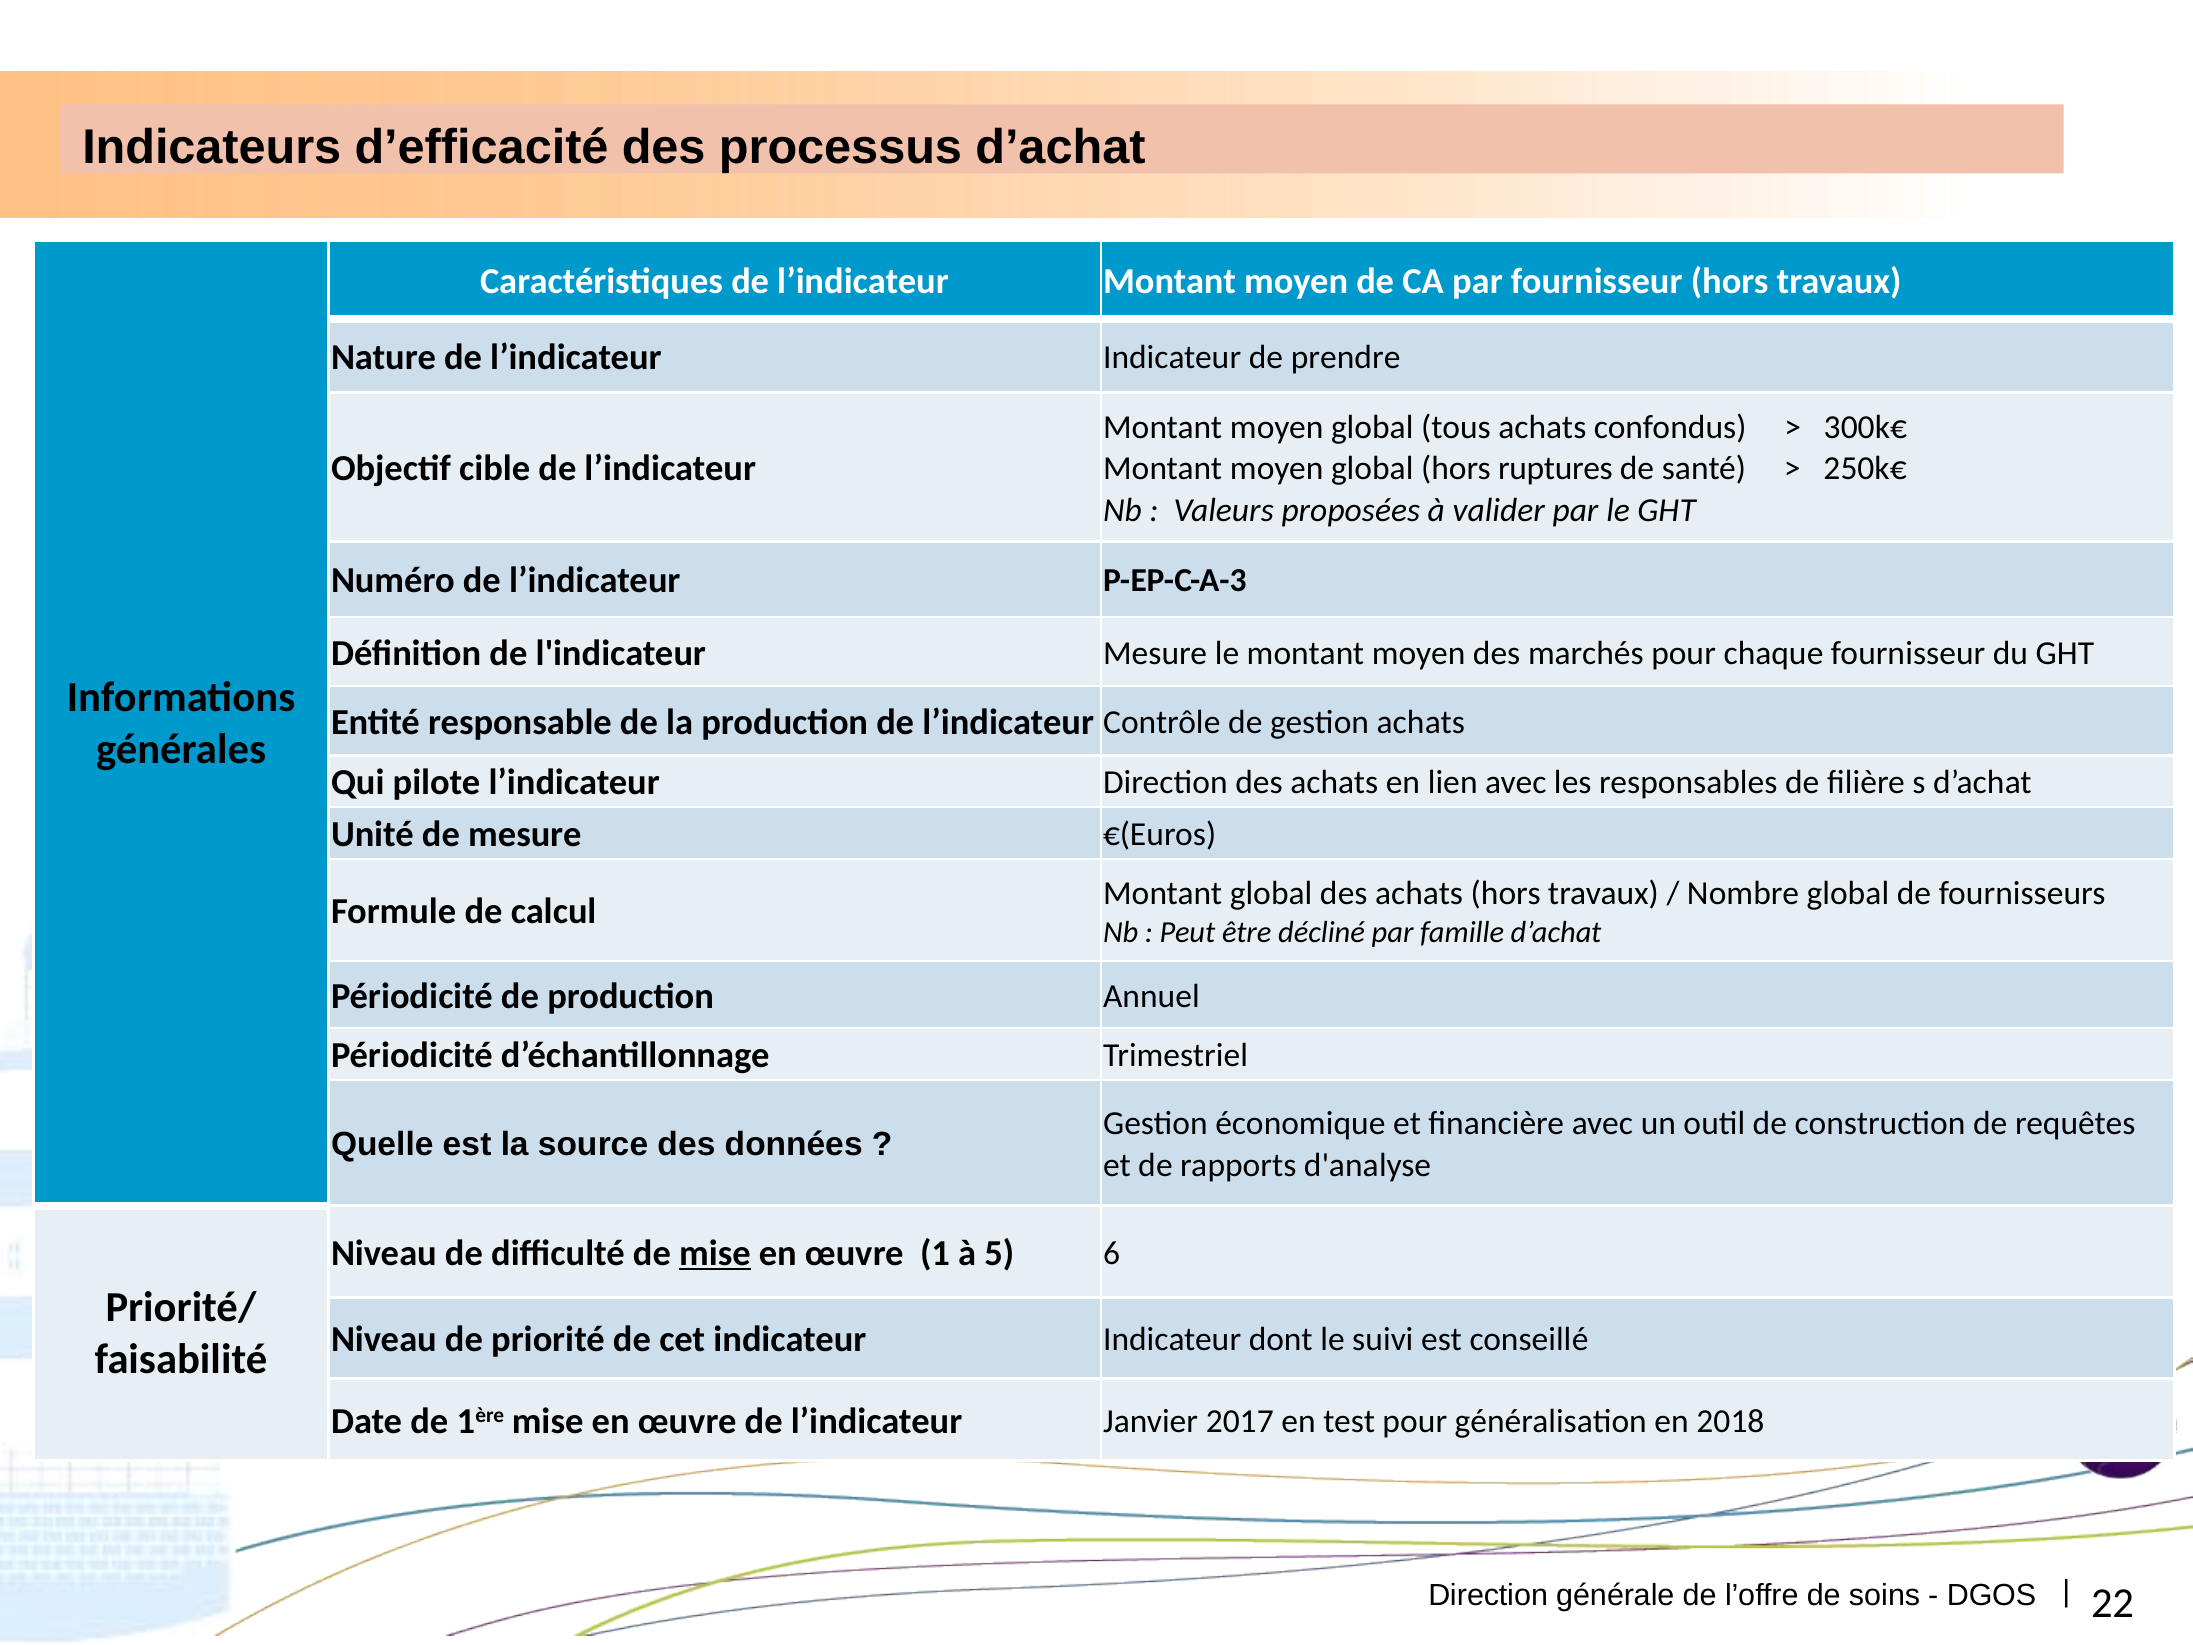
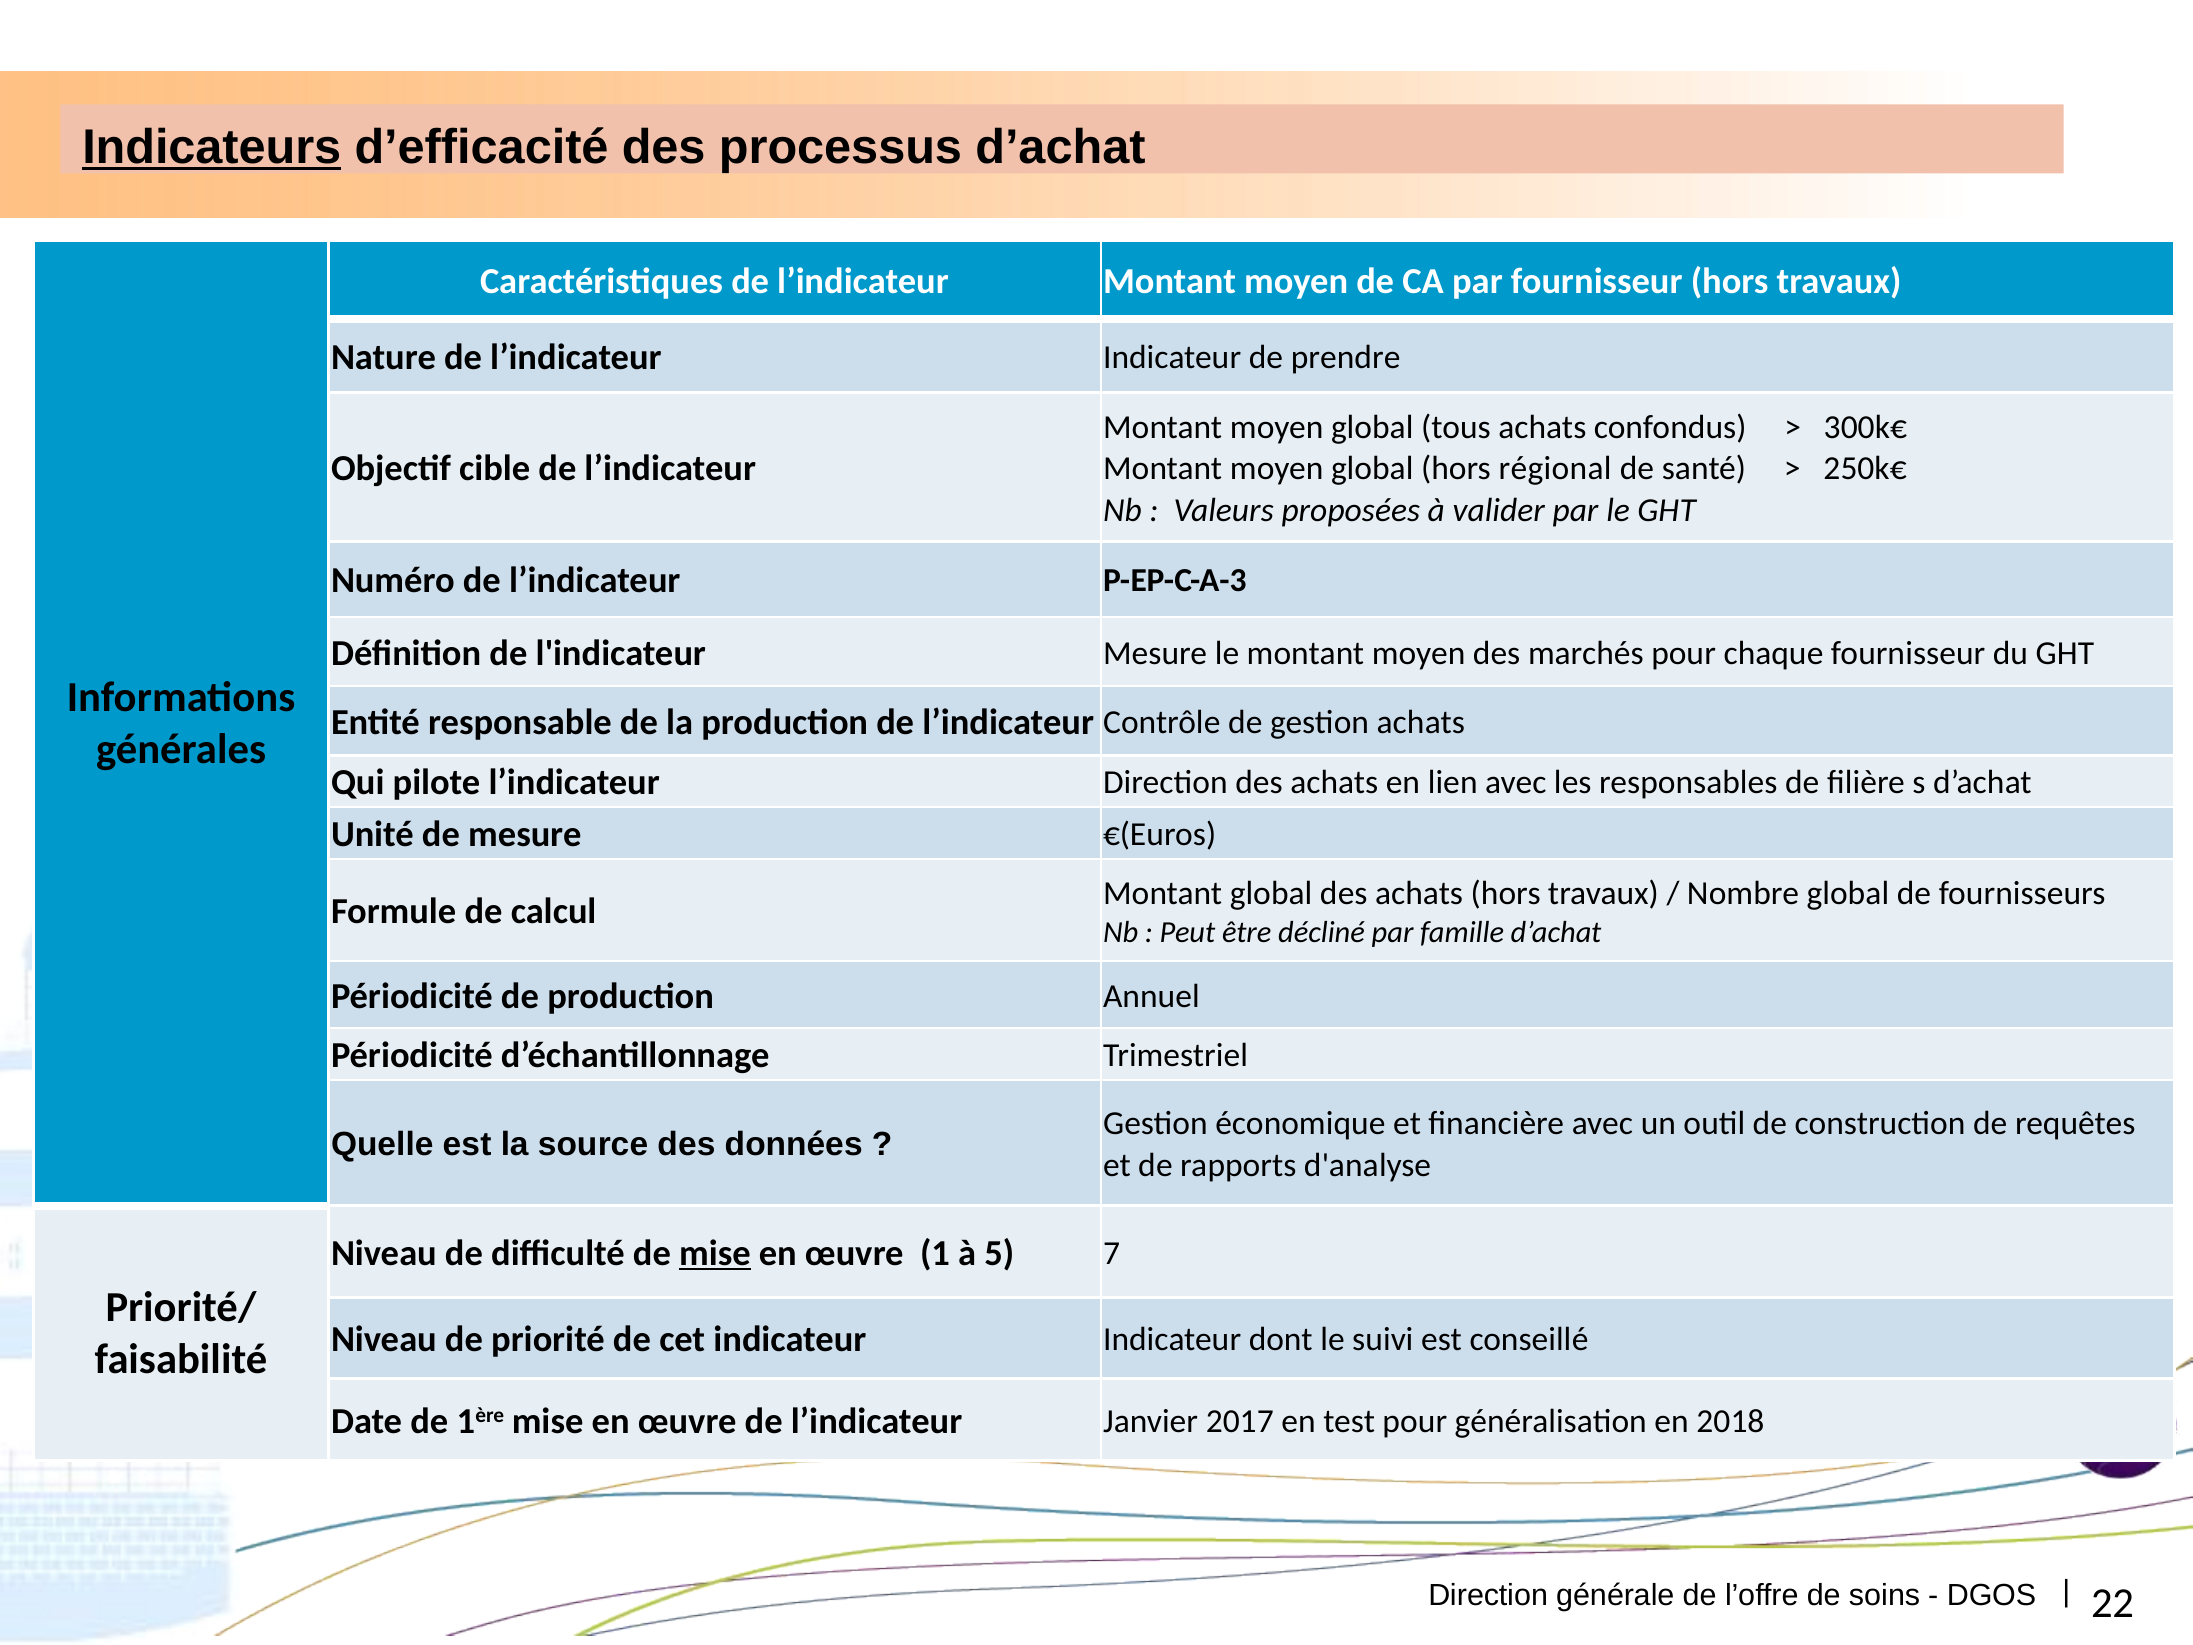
Indicateurs underline: none -> present (212, 148)
ruptures: ruptures -> régional (1555, 469)
6: 6 -> 7 (1112, 1253)
